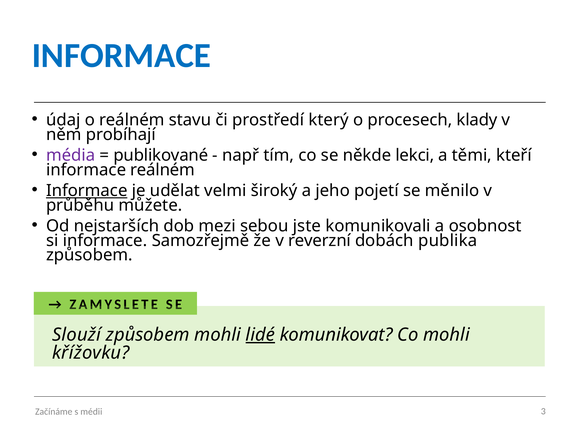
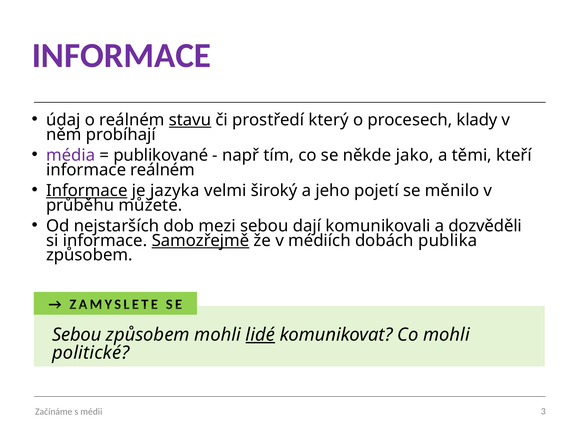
INFORMACE colour: blue -> purple (121, 56)
stavu underline: none -> present (190, 120)
lekci: lekci -> jako (415, 155)
udělat: udělat -> jazyka (175, 191)
jste: jste -> dají (307, 226)
osobnost: osobnost -> dozvěděli (485, 226)
Samozřejmě underline: none -> present (201, 241)
reverzní: reverzní -> médiích (319, 241)
Slouží: Slouží -> Sebou (77, 335)
křížovku: křížovku -> politické (91, 353)
